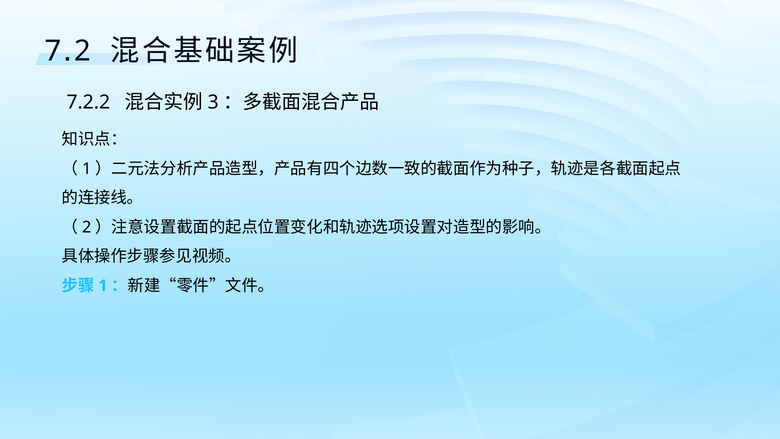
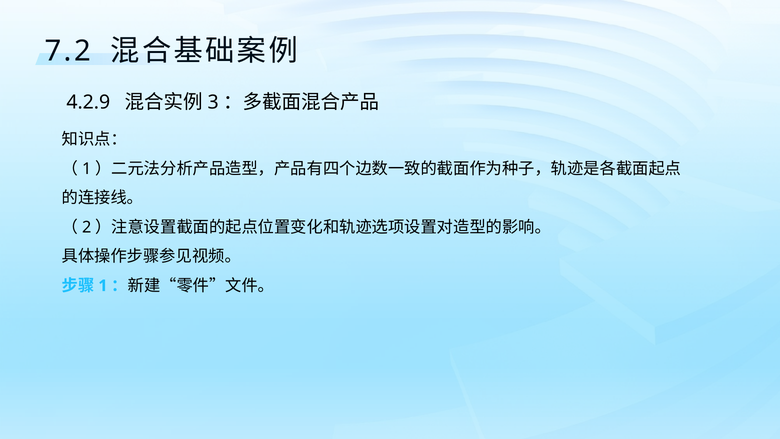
7.2.2: 7.2.2 -> 4.2.9 (88, 102)
